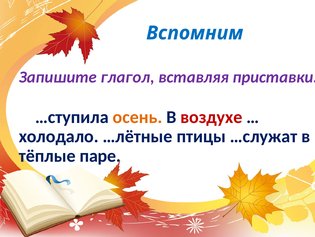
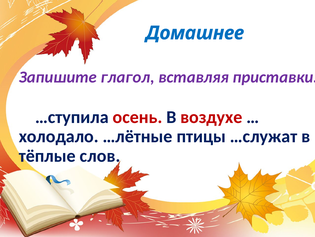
Вспомним: Вспомним -> Домашнее (195, 33)
осень colour: orange -> red (138, 117)
паре: паре -> слов (100, 155)
